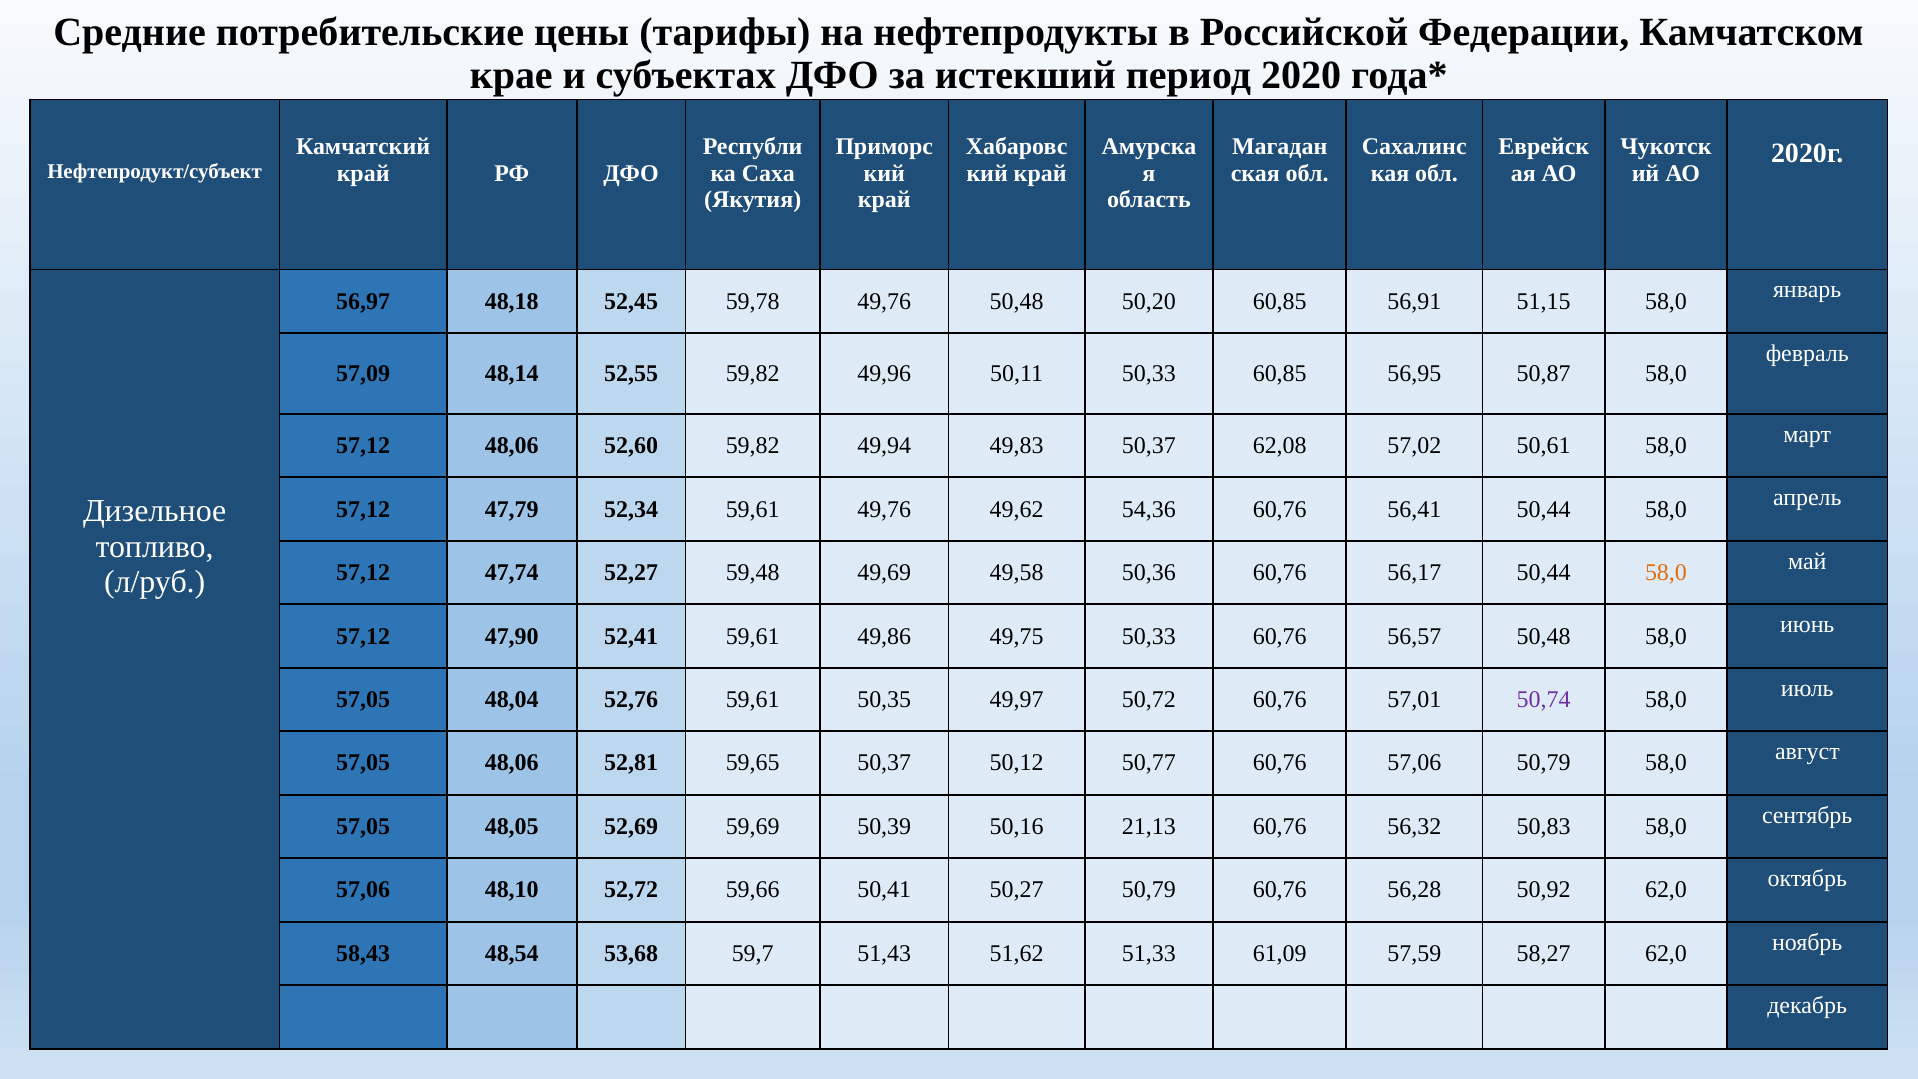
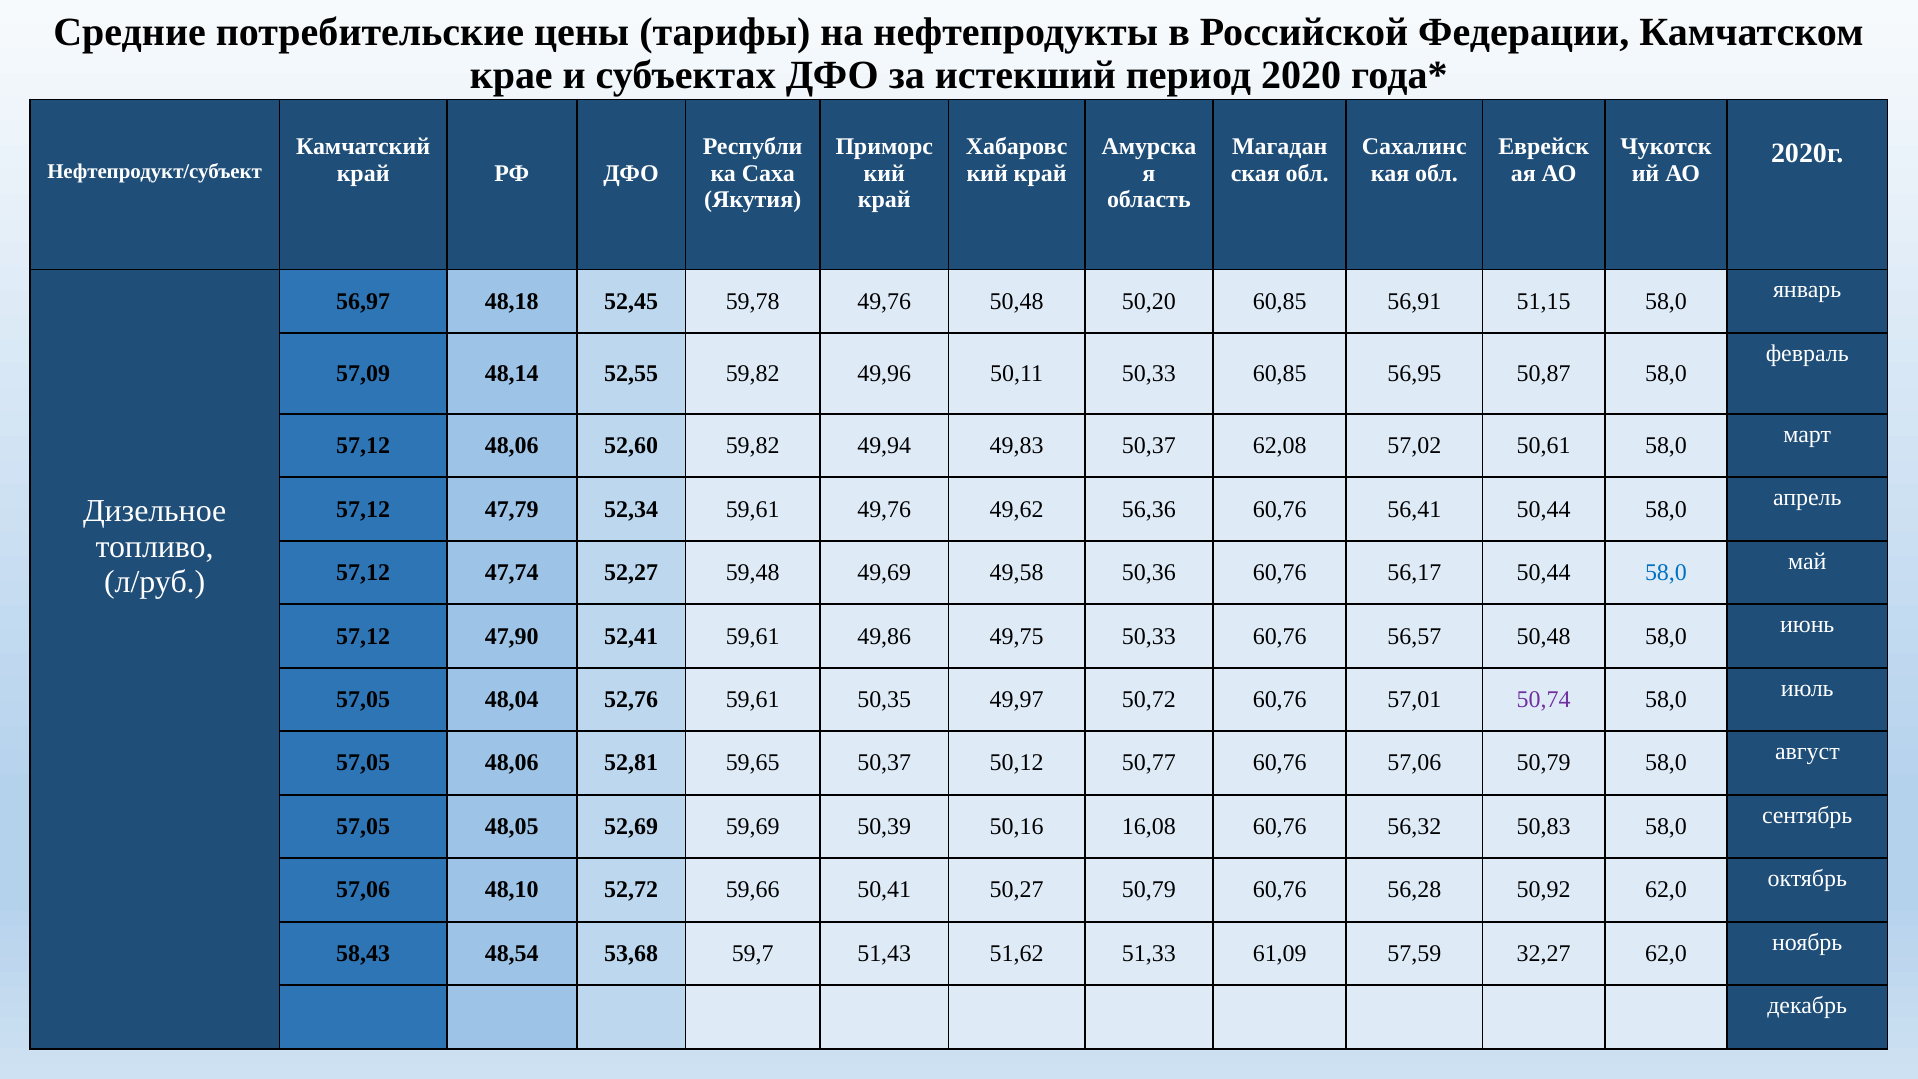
54,36: 54,36 -> 56,36 (1149, 509)
58,0 colour: orange -> blue (1666, 573)
21,13: 21,13 -> 16,08 (1149, 826)
58,27: 58,27 -> 32,27 (1544, 953)
